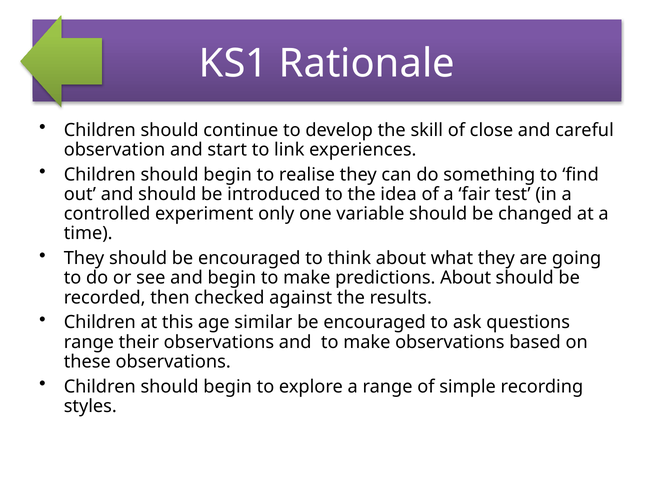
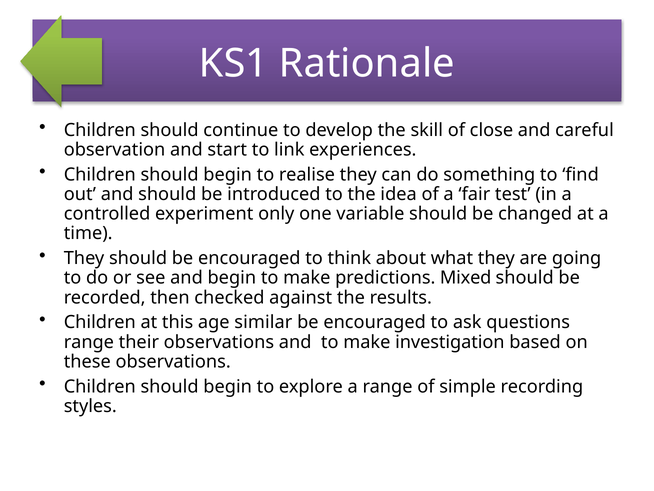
predictions About: About -> Mixed (466, 278)
make observations: observations -> investigation (450, 342)
